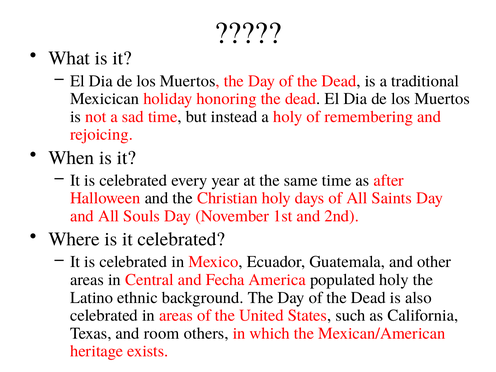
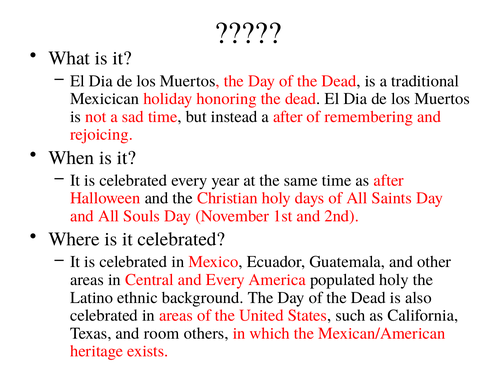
a holy: holy -> after (288, 117)
and Fecha: Fecha -> Every (225, 280)
